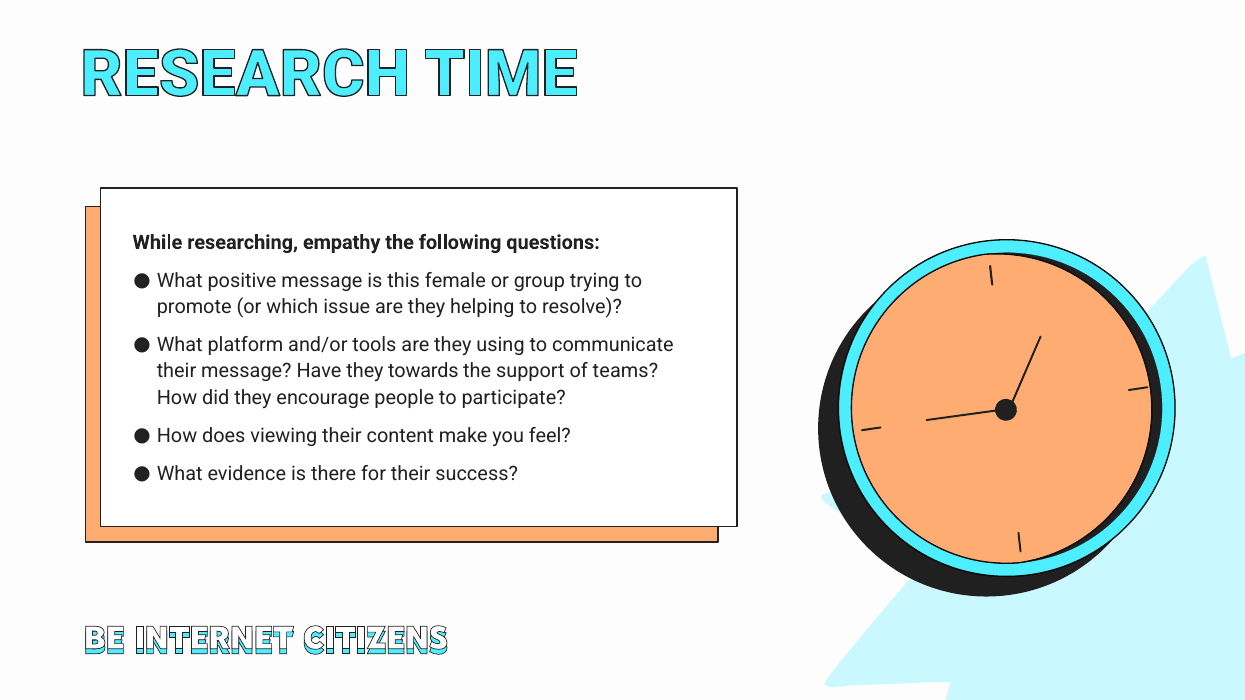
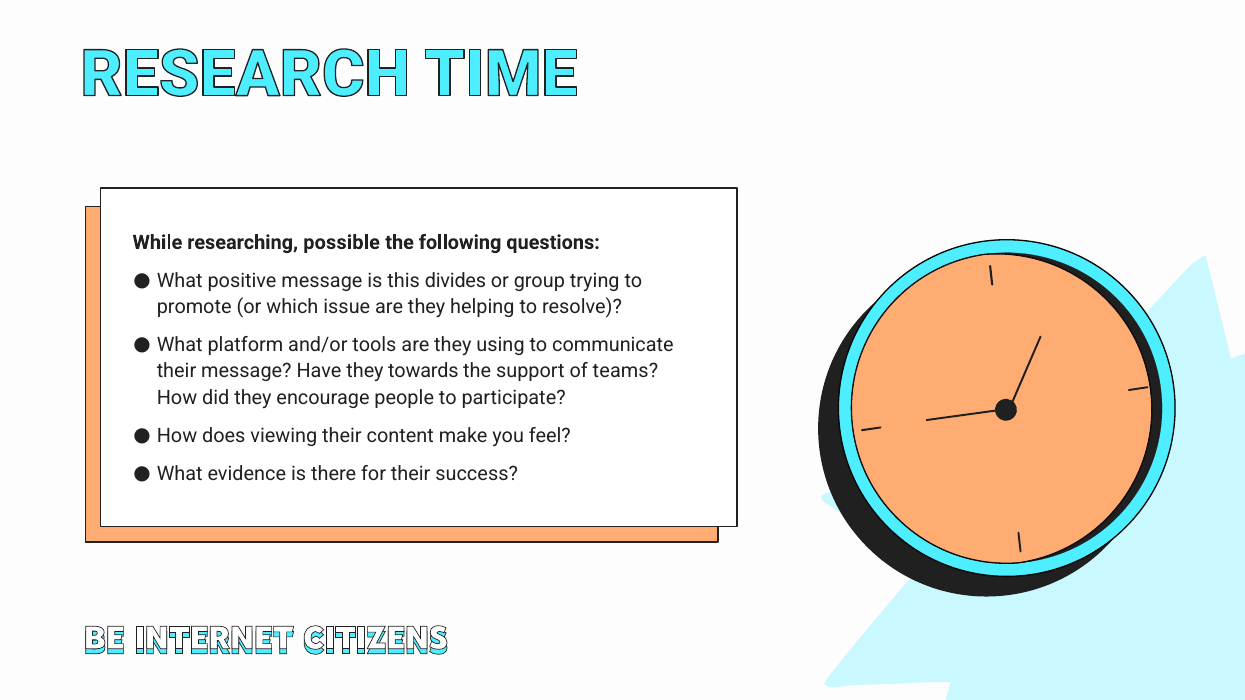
empathy: empathy -> possible (342, 242)
female: female -> divides (455, 281)
